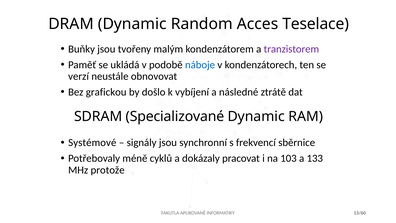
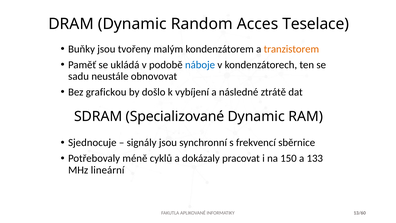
tranzistorem colour: purple -> orange (291, 49)
verzí: verzí -> sadu (79, 76)
Systémové: Systémové -> Sjednocuje (92, 143)
103: 103 -> 150 (288, 158)
protože: protože -> lineární (108, 170)
